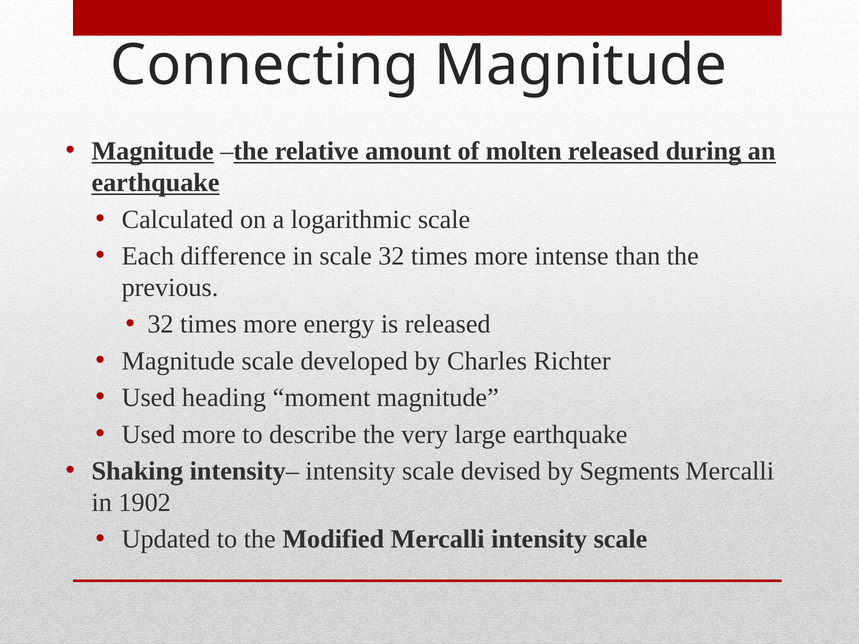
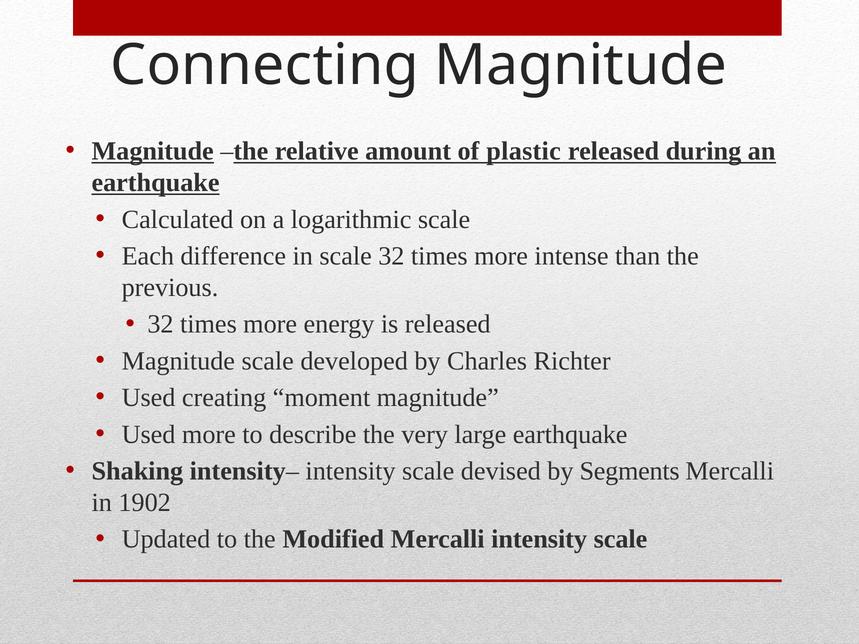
molten: molten -> plastic (524, 151)
heading: heading -> creating (224, 398)
